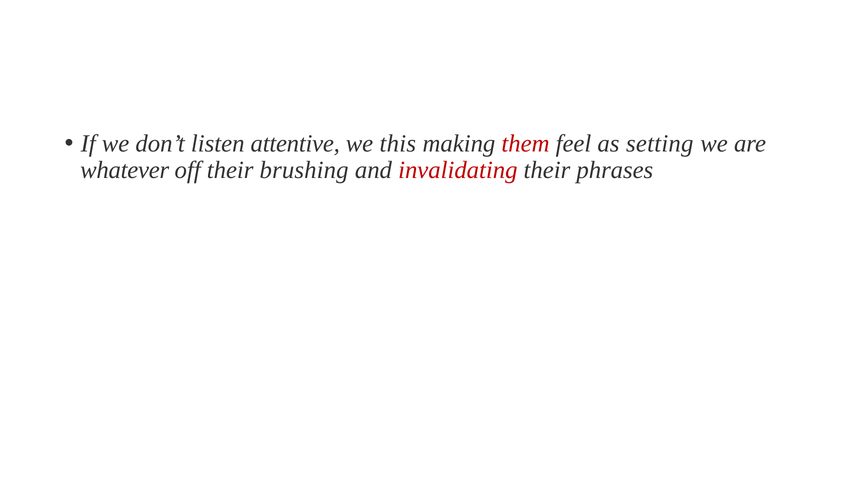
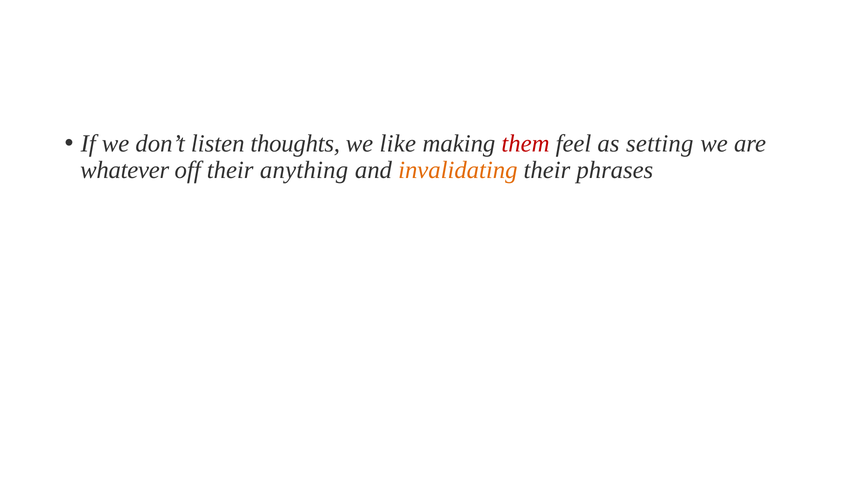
attentive: attentive -> thoughts (295, 144)
this: this -> like (398, 144)
brushing: brushing -> anything (304, 170)
invalidating colour: red -> orange (458, 170)
